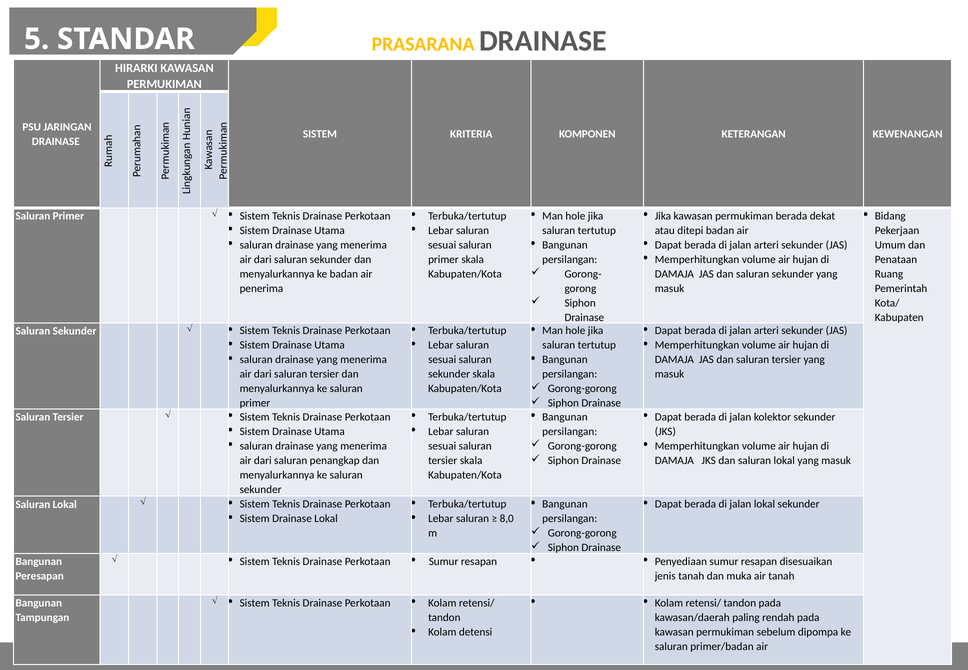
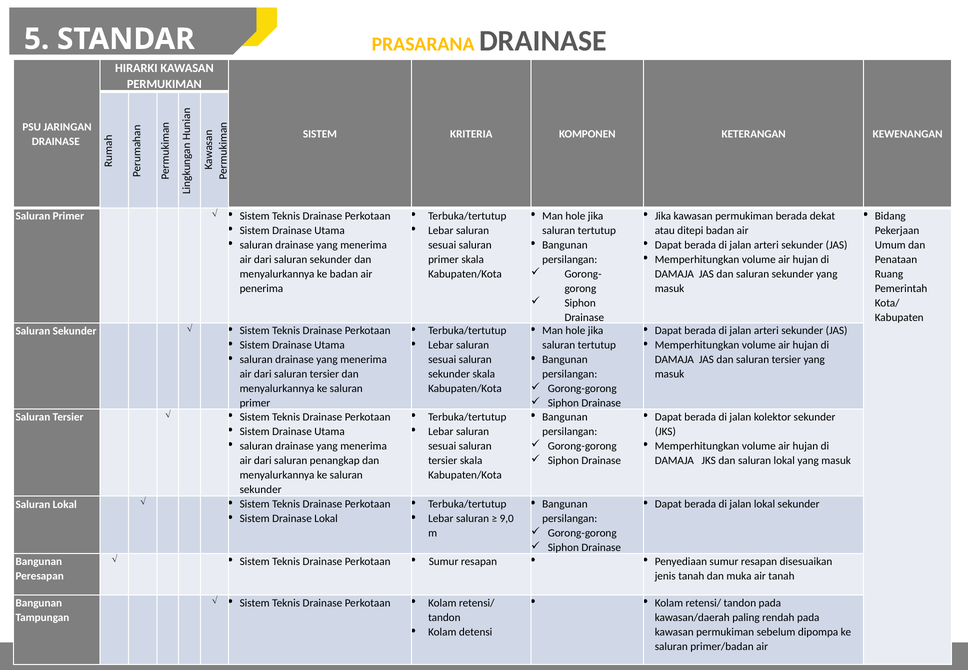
8,0: 8,0 -> 9,0 (507, 519)
